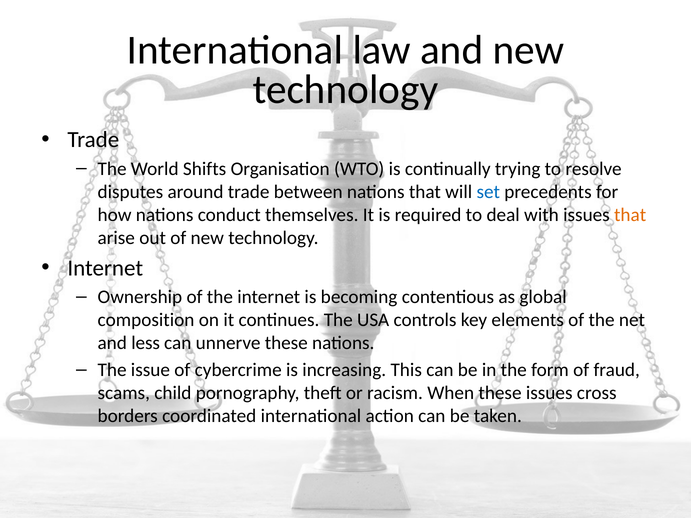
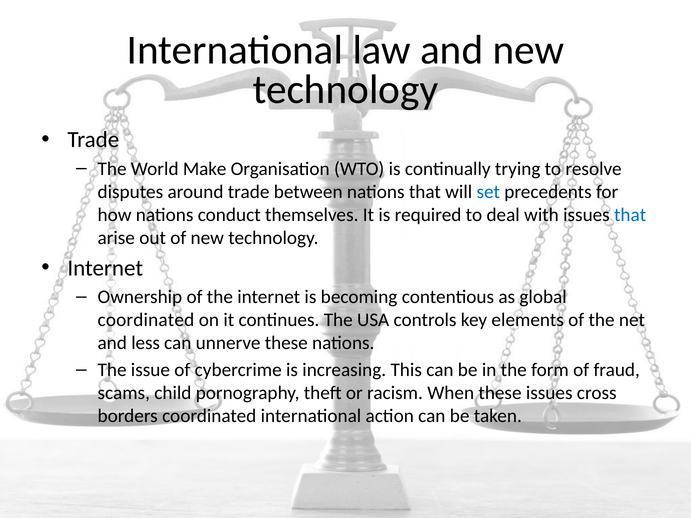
Shifts: Shifts -> Make (205, 169)
that colour: orange -> blue (630, 215)
composition: composition -> coordinated (146, 320)
